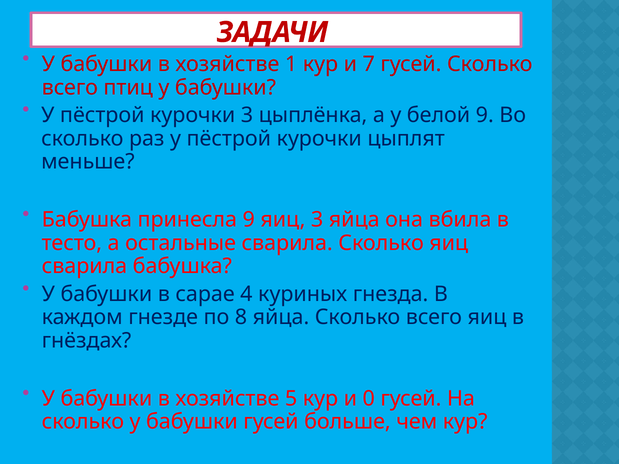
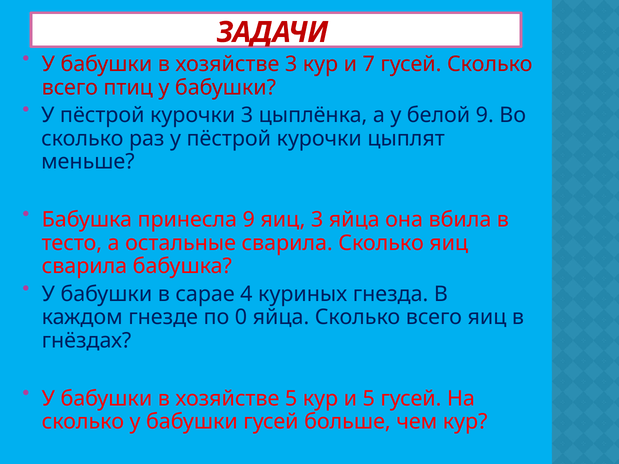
хозяйстве 1: 1 -> 3 (291, 64)
8: 8 -> 0 (241, 317)
и 0: 0 -> 5 (369, 399)
